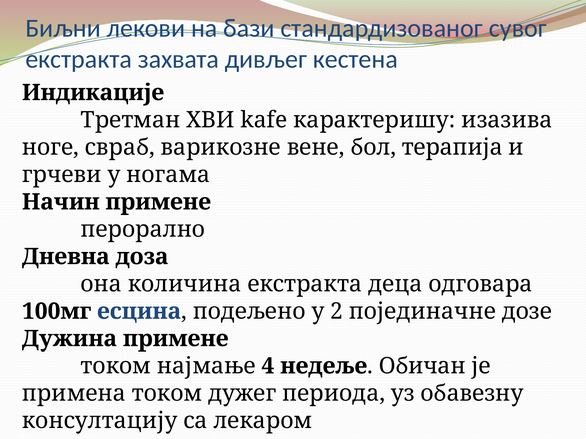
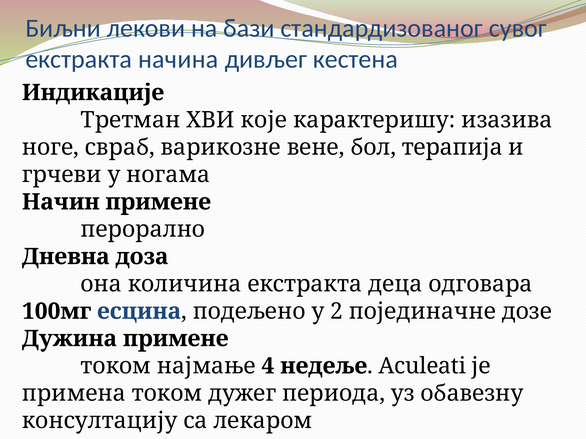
захвата: захвата -> начина (178, 59)
kafe: kafe -> које (264, 120)
Обичан: Обичан -> Aculeati (422, 366)
